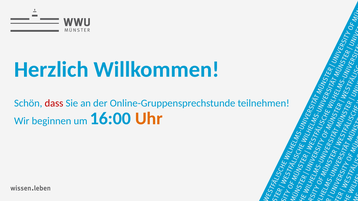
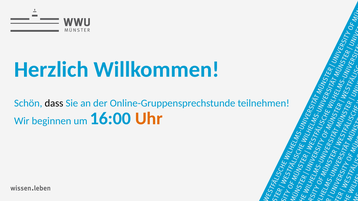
dass colour: red -> black (54, 103)
